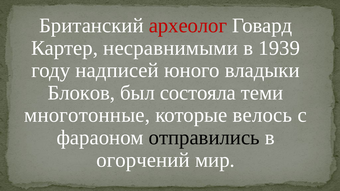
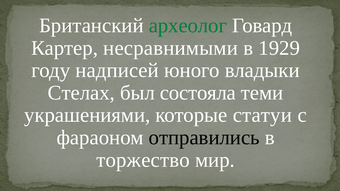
археолог colour: red -> green (188, 26)
1939: 1939 -> 1929 (279, 48)
Блоков: Блоков -> Стелах (81, 93)
многотонные: многотонные -> украшениями (87, 115)
велось: велось -> статуи (262, 115)
огорчений: огорчений -> торжество (143, 160)
